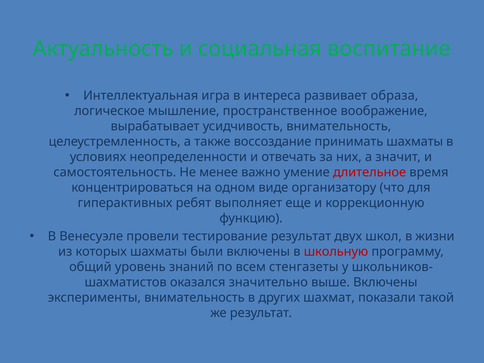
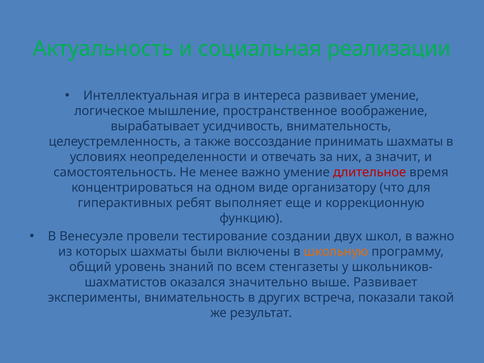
воспитание: воспитание -> реализации (389, 49)
развивает образа: образа -> умение (395, 96)
тестирование результат: результат -> создании (301, 236)
в жизни: жизни -> важно (435, 236)
школьную colour: red -> orange (336, 252)
выше Включены: Включены -> Развивает (385, 282)
шахмат: шахмат -> встреча (329, 298)
